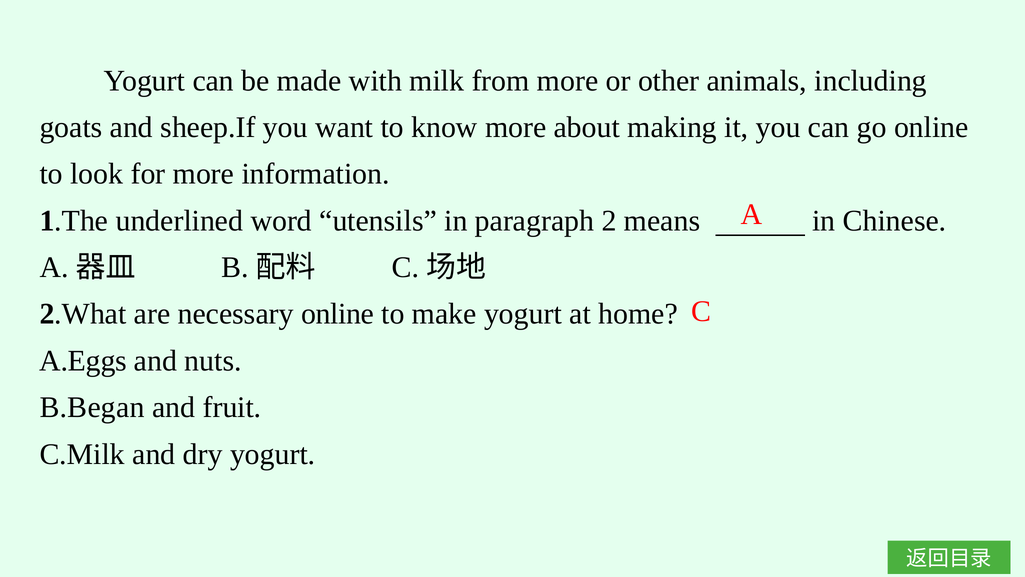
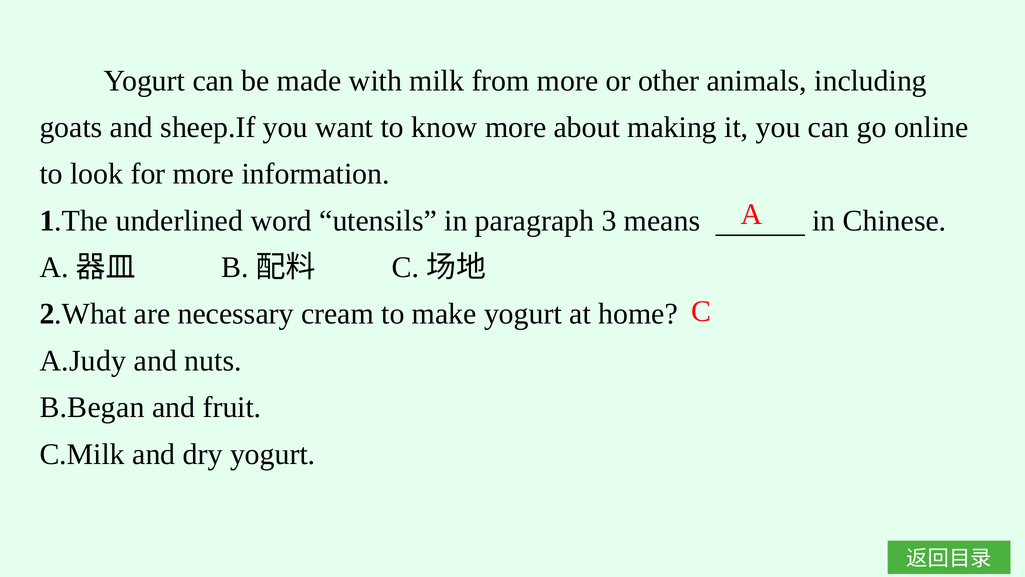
2: 2 -> 3 (609, 221)
necessary online: online -> cream (337, 314)
A.Eggs: A.Eggs -> A.Judy (83, 361)
